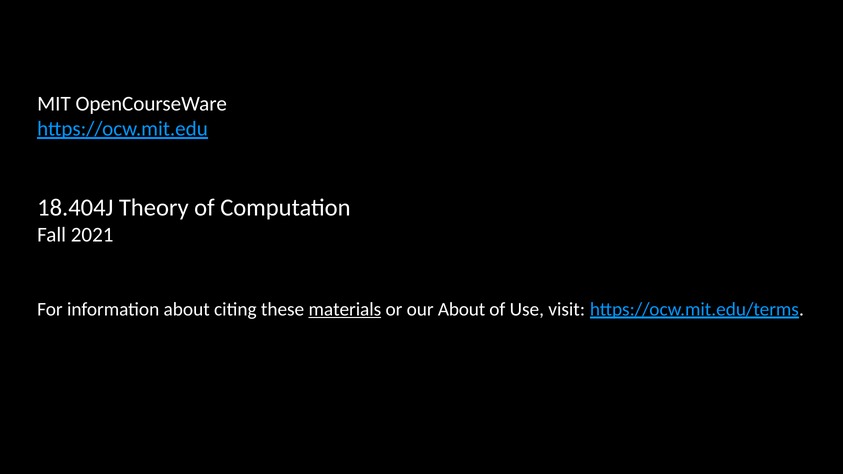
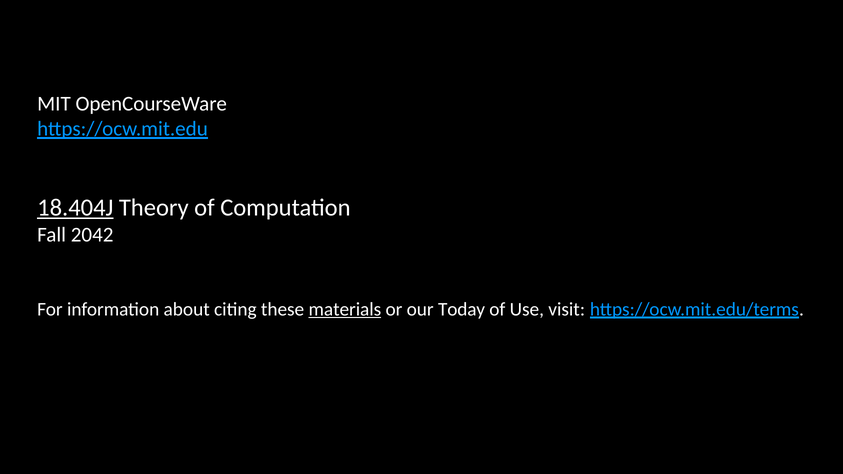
18.404J underline: none -> present (75, 208)
2021: 2021 -> 2042 (92, 235)
our About: About -> Today (462, 309)
